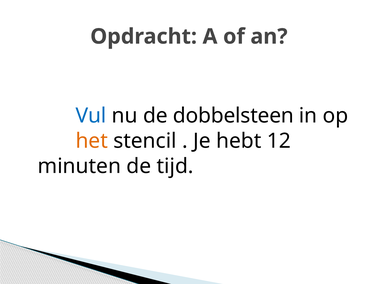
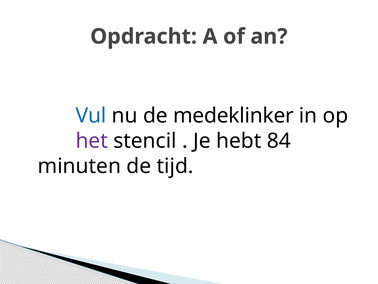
dobbelsteen: dobbelsteen -> medeklinker (233, 115)
het colour: orange -> purple (92, 141)
12: 12 -> 84 (279, 141)
